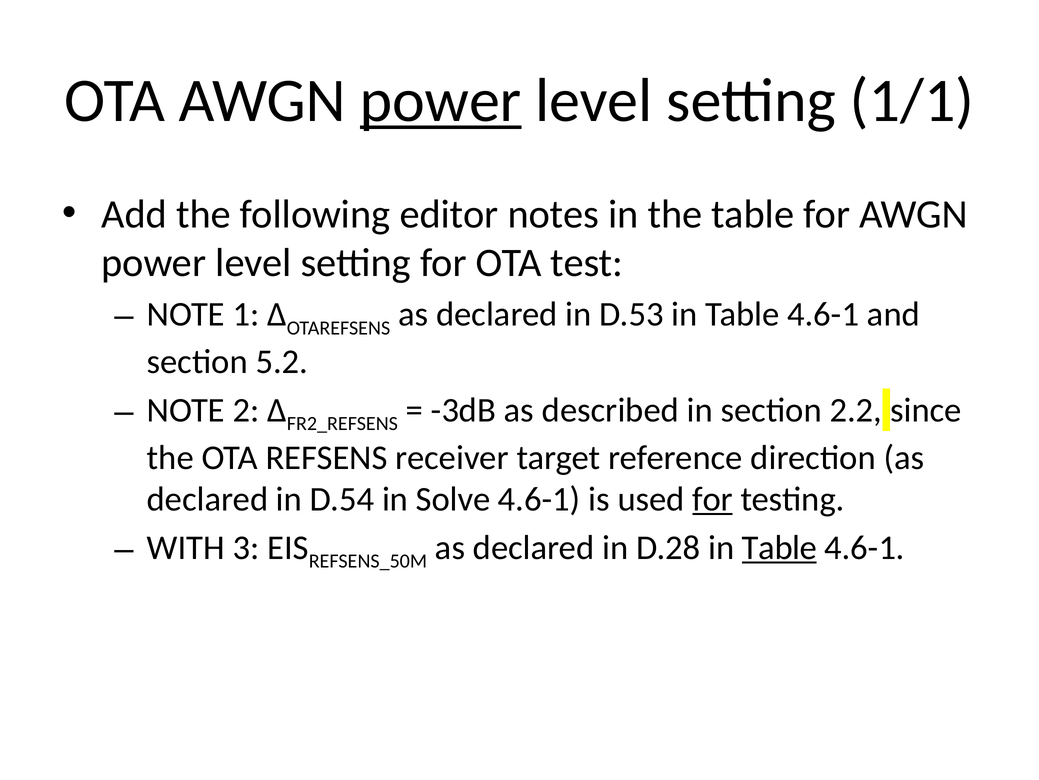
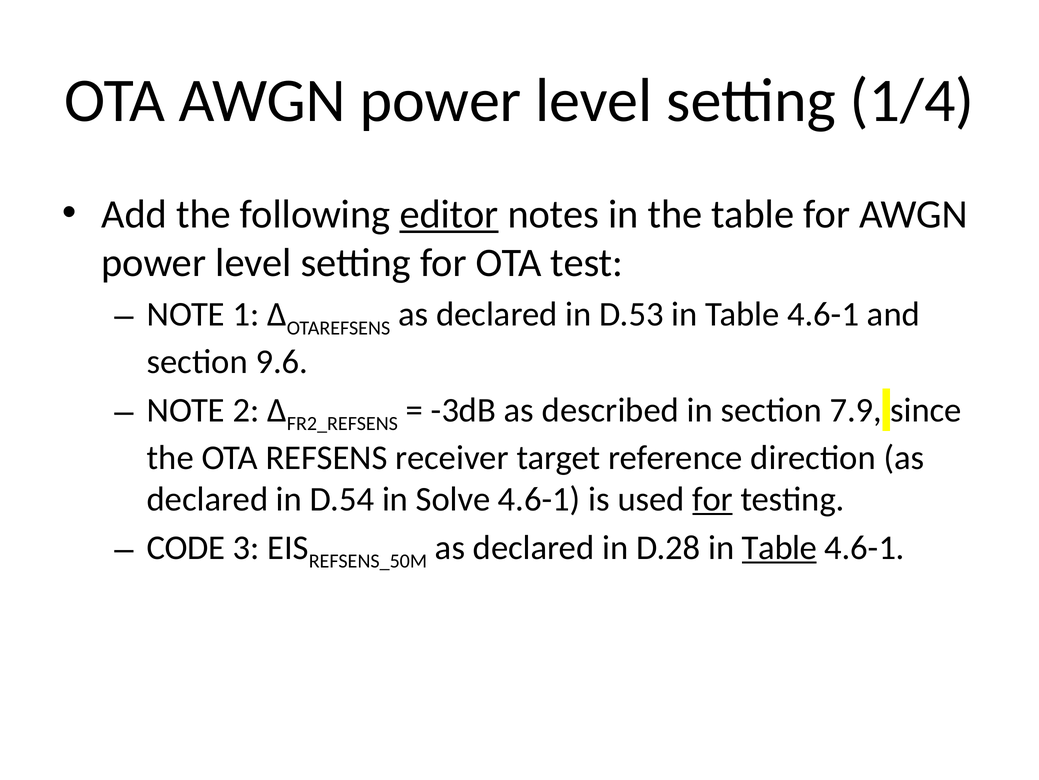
power underline: present -> none (441, 100)
1/1: 1/1 -> 1/4 (912, 100)
editor underline: none -> present (449, 214)
5.2: 5.2 -> 9.6 (282, 361)
2.2: 2.2 -> 7.9 (856, 410)
WITH: WITH -> CODE (186, 547)
